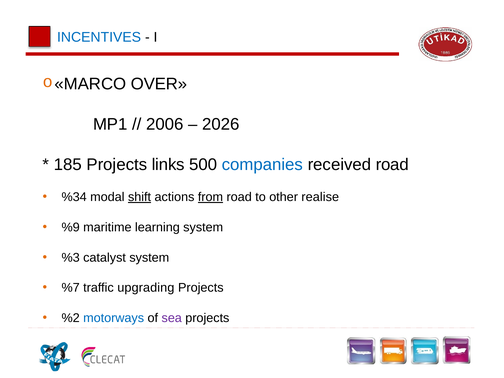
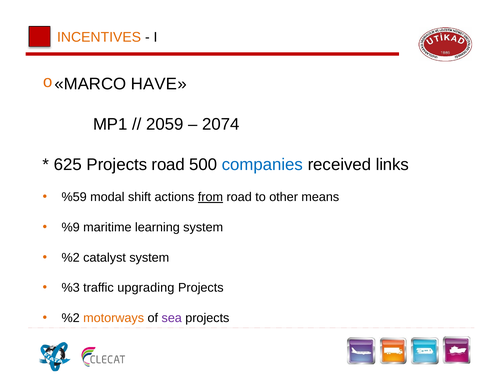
INCENTIVES colour: blue -> orange (99, 37)
OVER: OVER -> HAVE (159, 84)
2006: 2006 -> 2059 (165, 124)
2026: 2026 -> 2074 (221, 124)
185: 185 -> 625 (68, 165)
Projects links: links -> road (168, 165)
received road: road -> links (392, 165)
%34: %34 -> %59 (74, 197)
shift underline: present -> none (140, 197)
realise: realise -> means (320, 197)
%3: %3 -> %2 (71, 258)
%7: %7 -> %3 (71, 288)
motorways colour: blue -> orange (114, 318)
